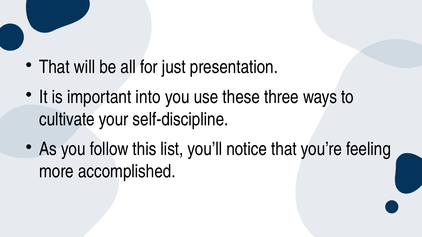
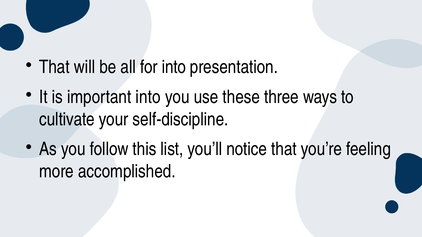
for just: just -> into (174, 67)
